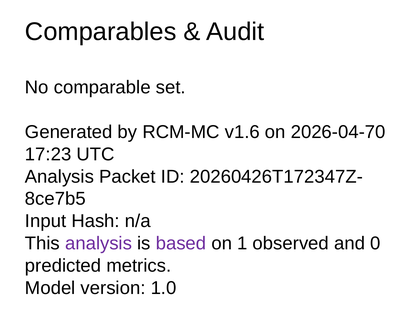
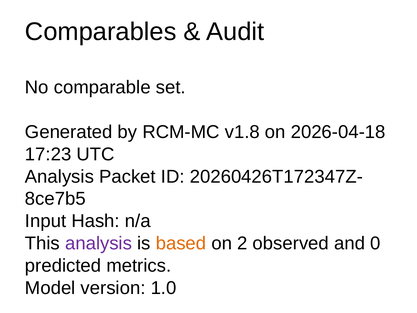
v1.6: v1.6 -> v1.8 (242, 132)
2026-04-70: 2026-04-70 -> 2026-04-18 (338, 132)
based colour: purple -> orange (181, 243)
1: 1 -> 2 (242, 243)
